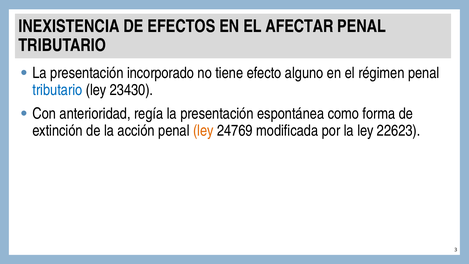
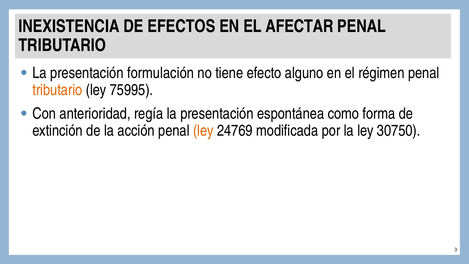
incorporado: incorporado -> formulación (161, 73)
tributario colour: blue -> orange (57, 90)
23430: 23430 -> 75995 (131, 90)
22623: 22623 -> 30750 (399, 130)
